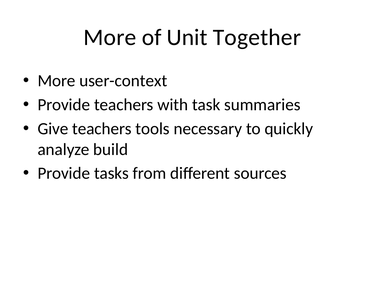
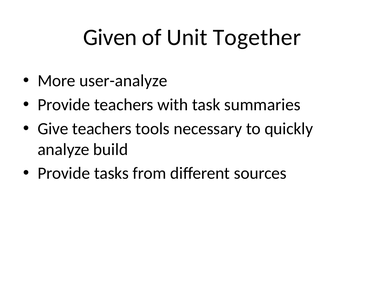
More: More -> Given (110, 37)
user-context: user-context -> user-analyze (123, 81)
